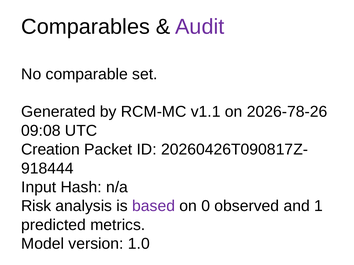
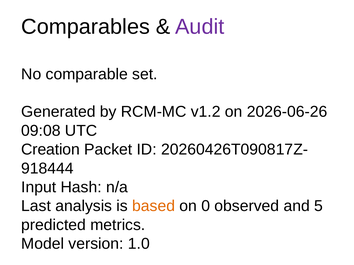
v1.1: v1.1 -> v1.2 (206, 112)
2026-78-26: 2026-78-26 -> 2026-06-26 (287, 112)
Risk: Risk -> Last (36, 206)
based colour: purple -> orange (154, 206)
1: 1 -> 5 (319, 206)
